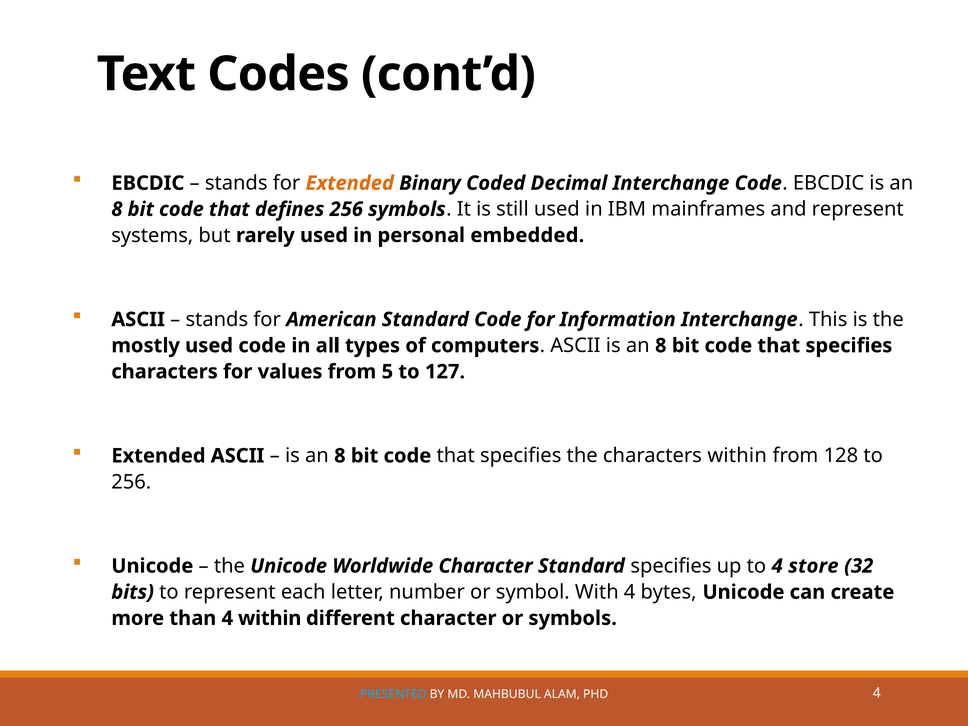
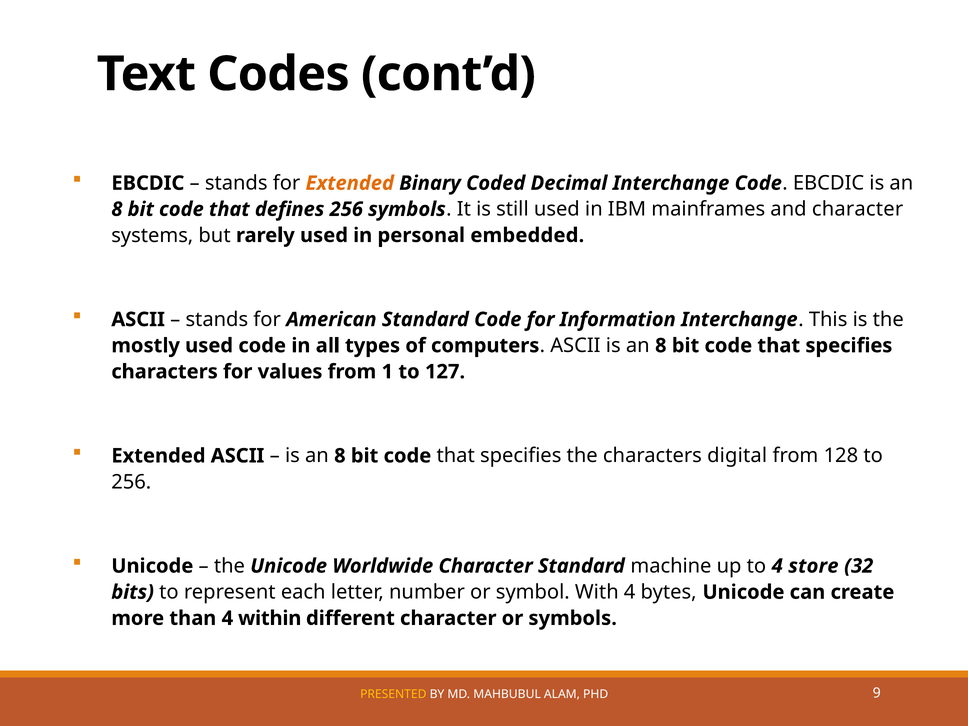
and represent: represent -> character (858, 209)
5: 5 -> 1 (387, 372)
characters within: within -> digital (737, 456)
Standard specifies: specifies -> machine (671, 566)
PRESENTED colour: light blue -> yellow (393, 694)
PHD 4: 4 -> 9 (877, 693)
